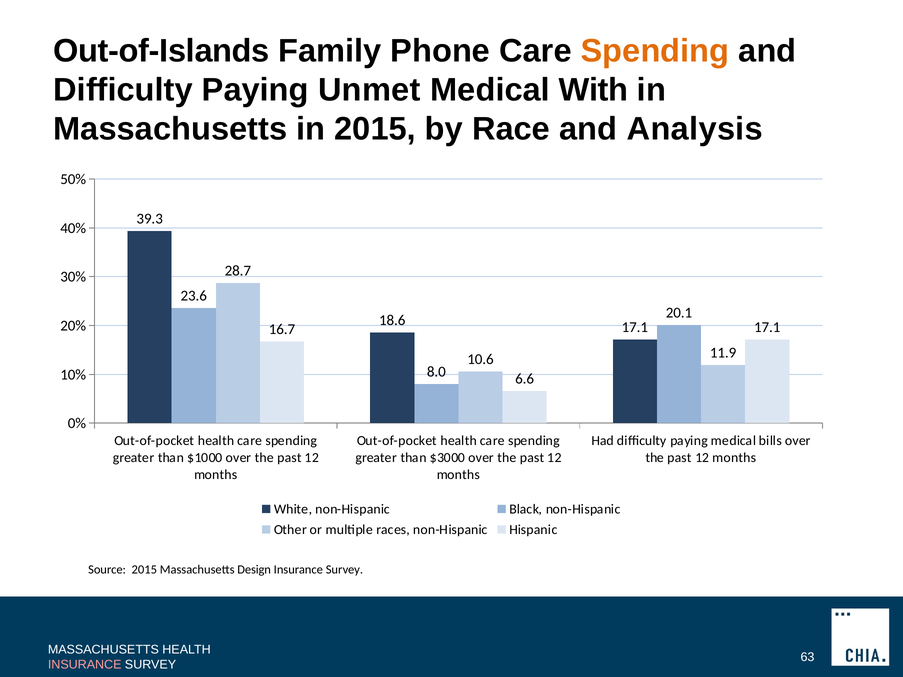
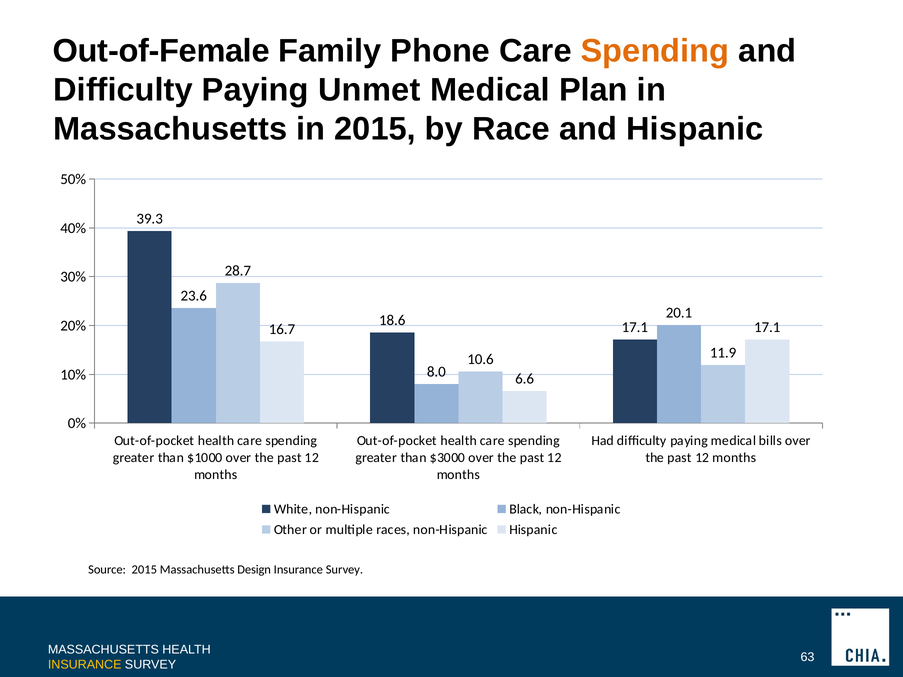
Out-of-Islands: Out-of-Islands -> Out-of-Female (161, 51)
With: With -> Plan (593, 90)
and Analysis: Analysis -> Hispanic (695, 129)
INSURANCE colour: pink -> yellow (85, 665)
